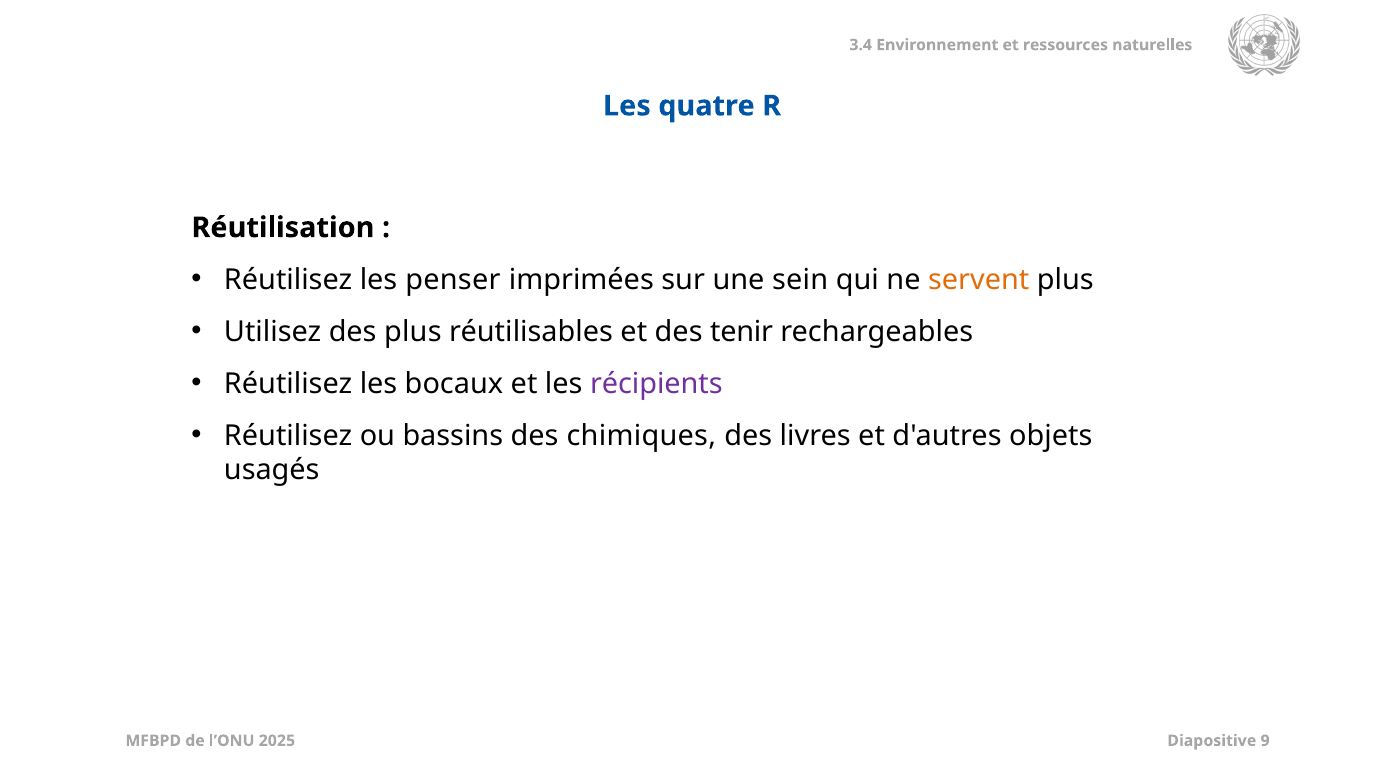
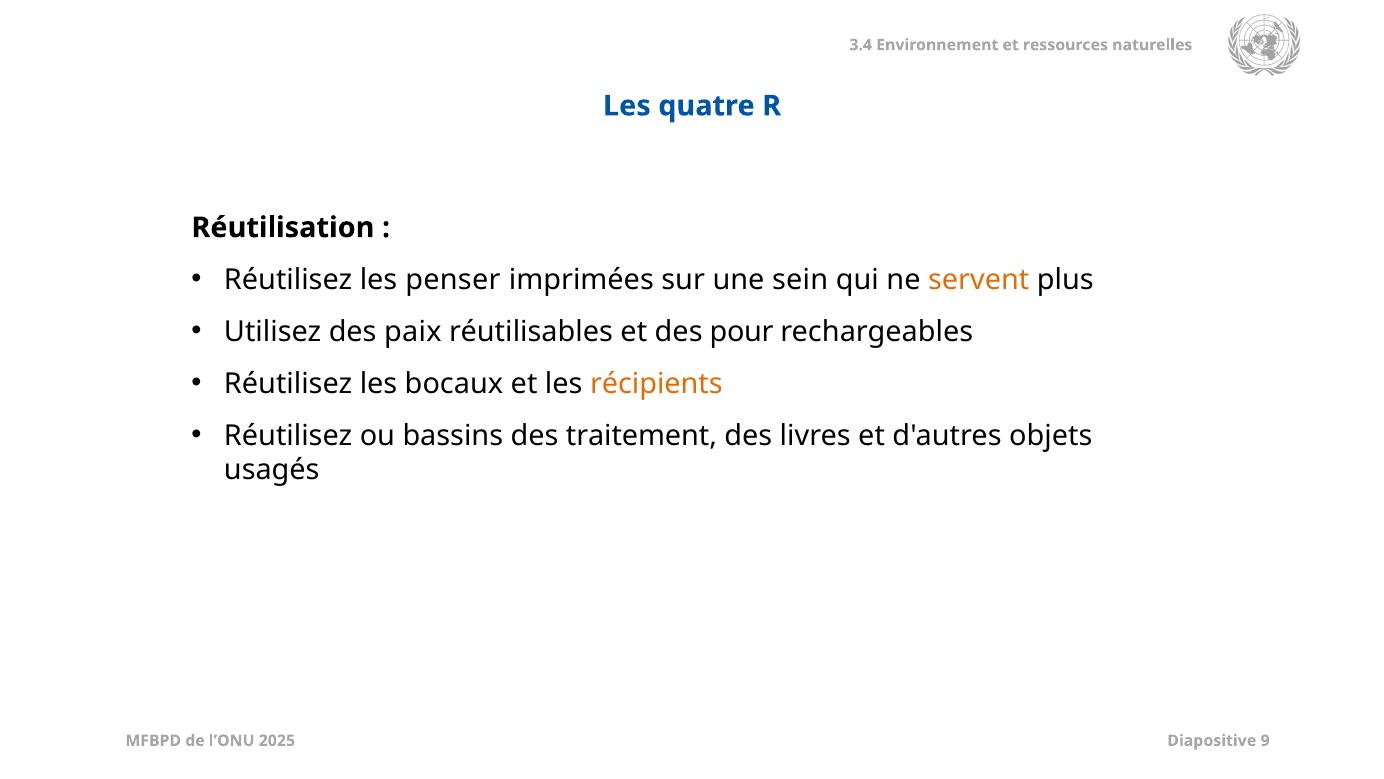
des plus: plus -> paix (413, 331)
tenir: tenir -> pour (742, 331)
récipients colour: purple -> orange (656, 383)
chimiques: chimiques -> traitement (641, 435)
